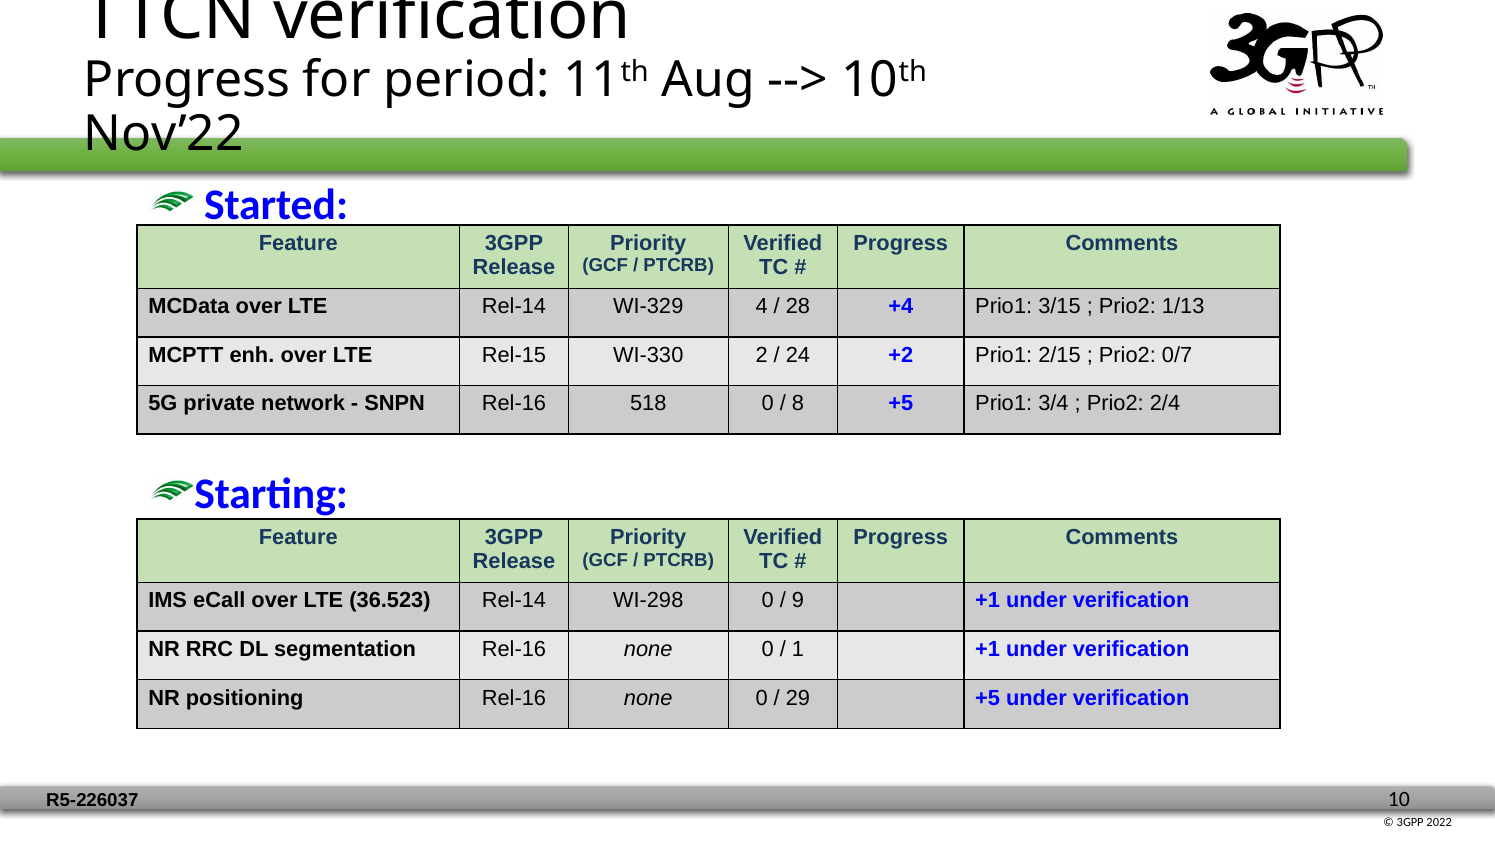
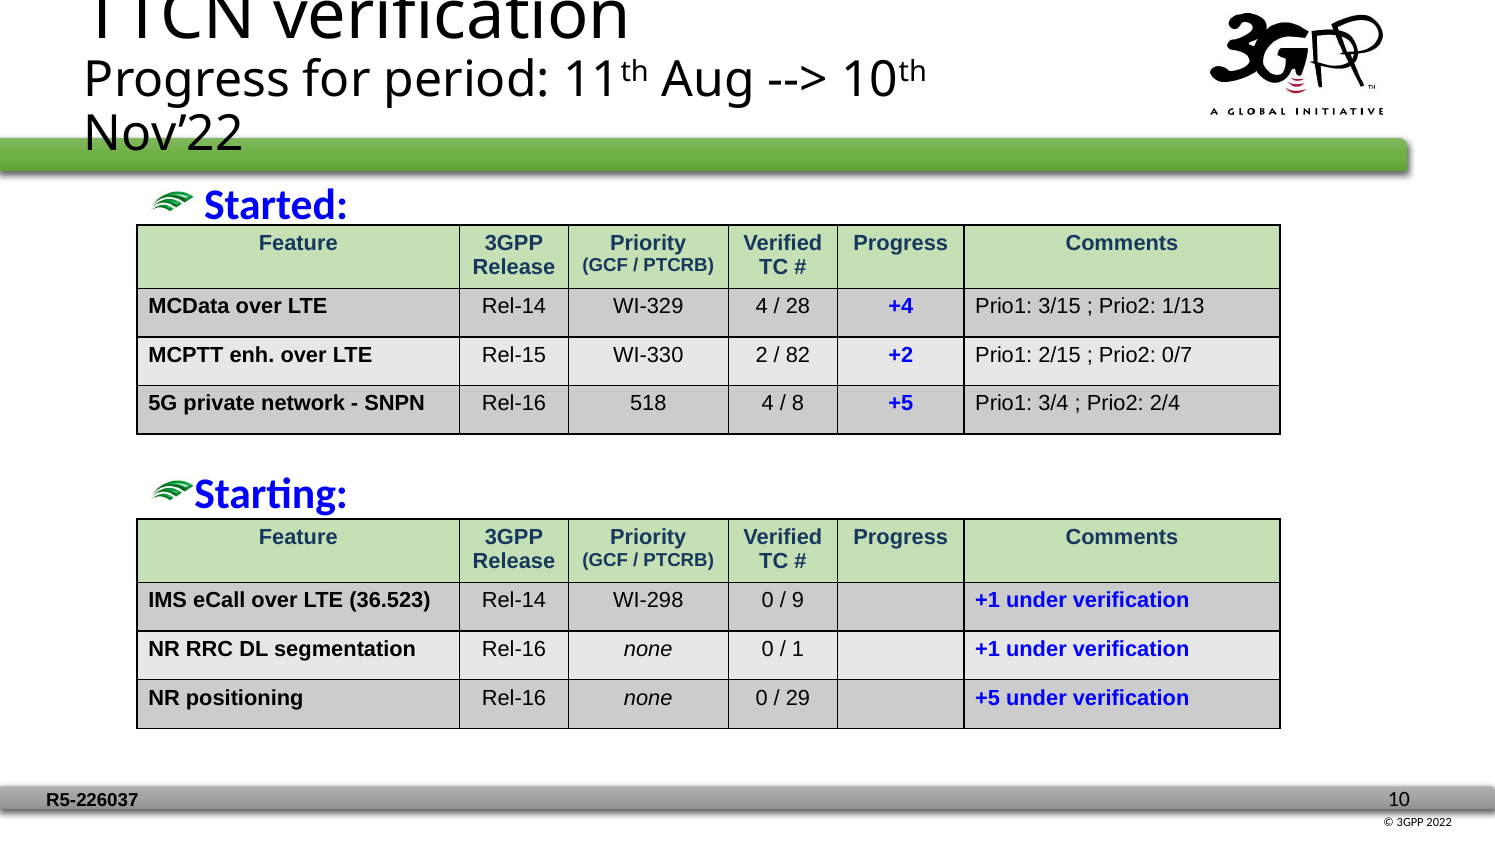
24: 24 -> 82 (798, 355)
518 0: 0 -> 4 (768, 404)
